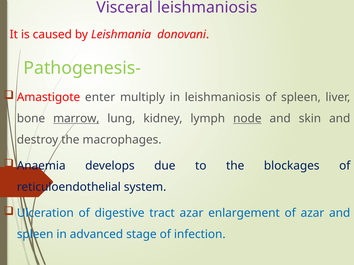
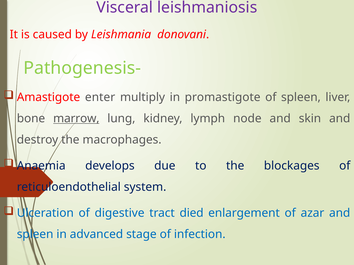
in leishmaniosis: leishmaniosis -> promastigote (223, 97)
node underline: present -> none (247, 119)
tract azar: azar -> died (192, 213)
